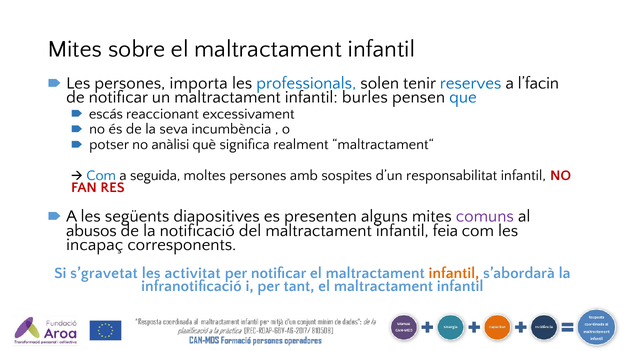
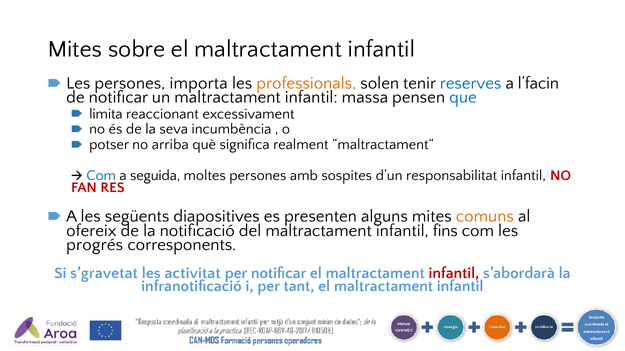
professionals colour: blue -> orange (306, 83)
burles: burles -> massa (365, 97)
escás: escás -> limita (106, 114)
anàlisi: anàlisi -> arriba (170, 145)
comuns colour: purple -> orange (485, 217)
abusos: abusos -> ofereix (91, 231)
feia: feia -> fins (445, 231)
incapaç: incapaç -> progrés (95, 245)
infantil colour: orange -> red (454, 274)
